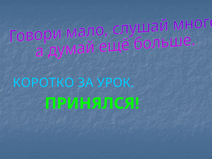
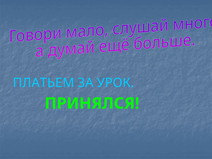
КОРОТКО: КОРОТКО -> ПЛАТЬЕМ (44, 83)
